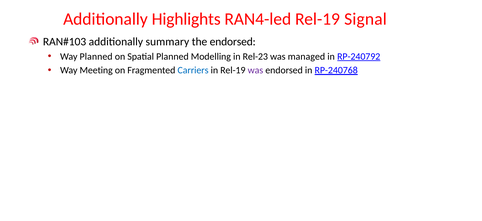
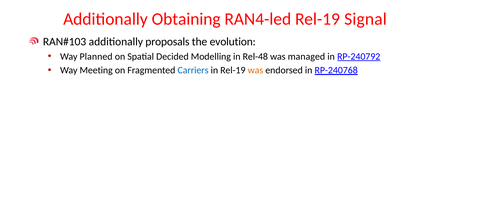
Highlights: Highlights -> Obtaining (186, 19)
summary: summary -> proposals (167, 42)
the endorsed: endorsed -> evolution (233, 42)
Spatial Planned: Planned -> Decided (172, 56)
Rel-23: Rel-23 -> Rel-48 (255, 56)
was colour: purple -> orange (255, 70)
